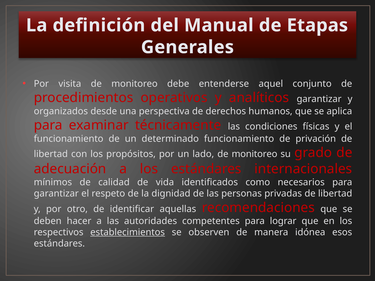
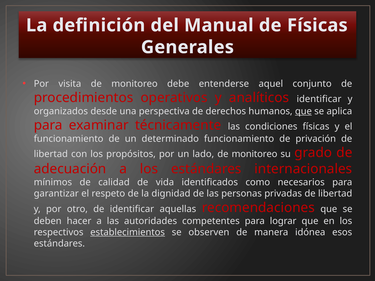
de Etapas: Etapas -> Físicas (317, 25)
analíticos garantizar: garantizar -> identificar (319, 99)
que underline: none -> present (303, 111)
